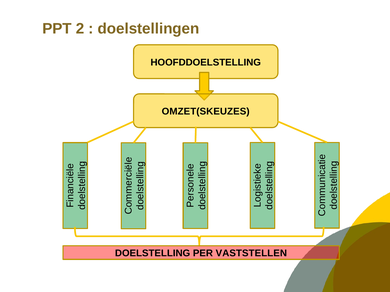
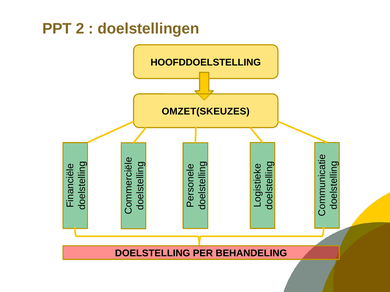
VASTSTELLEN: VASTSTELLEN -> BEHANDELING (251, 254)
